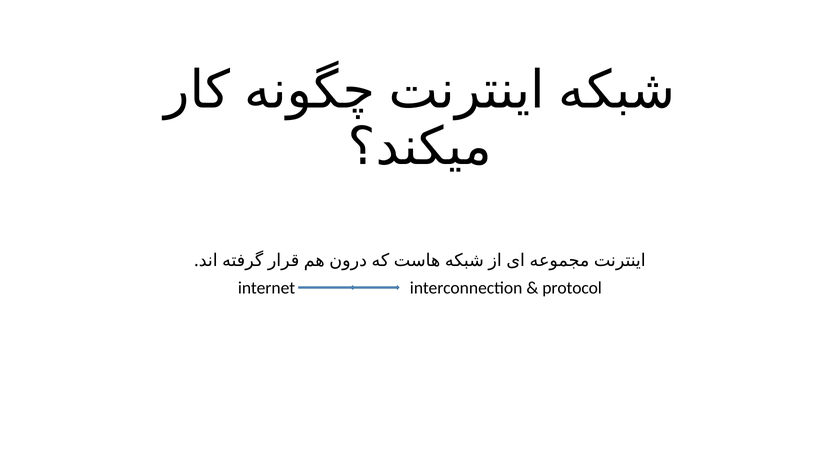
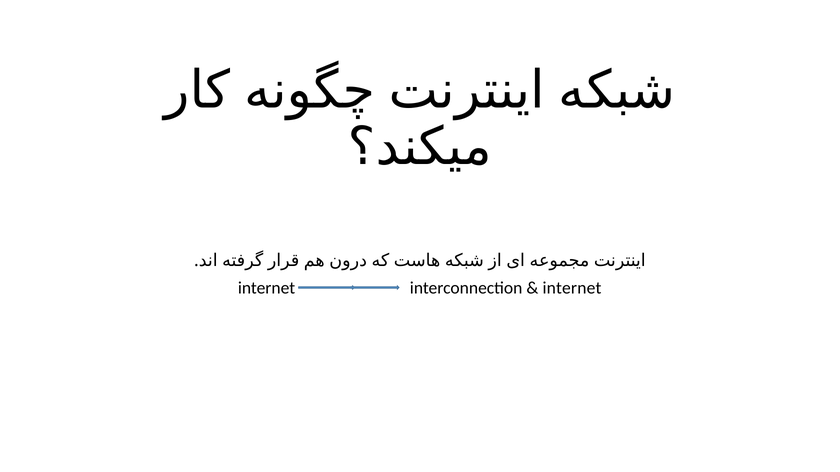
protocol: protocol -> internet (572, 288)
